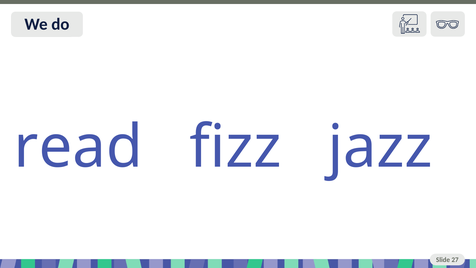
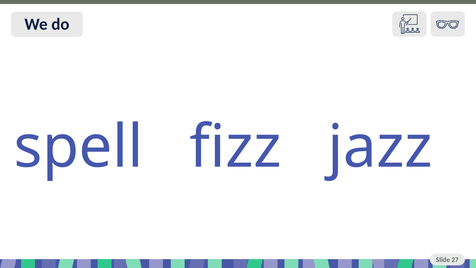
read: read -> spell (79, 147)
